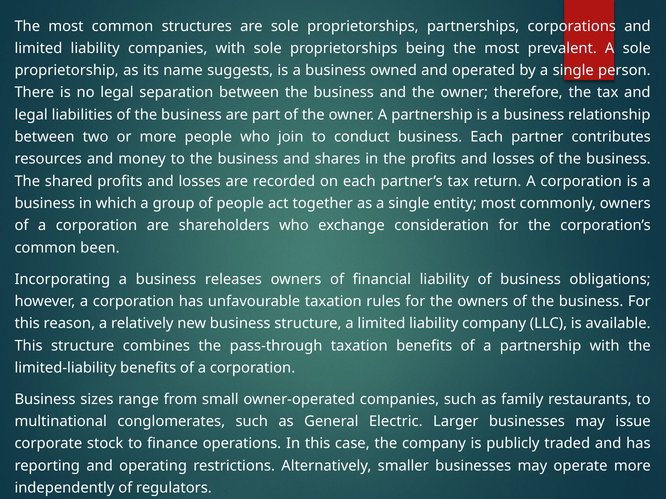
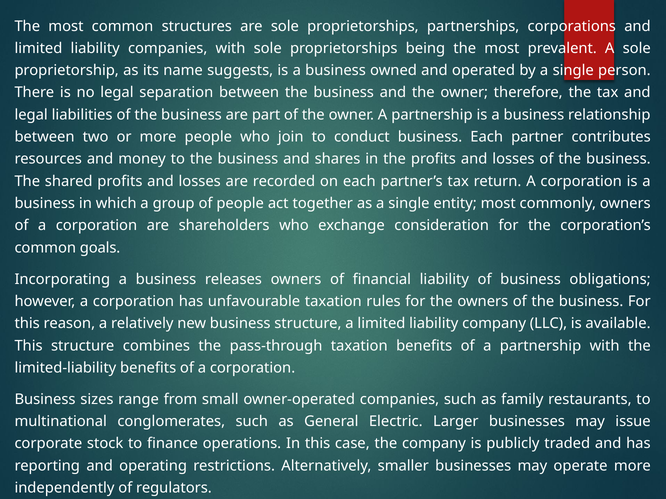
been: been -> goals (100, 248)
